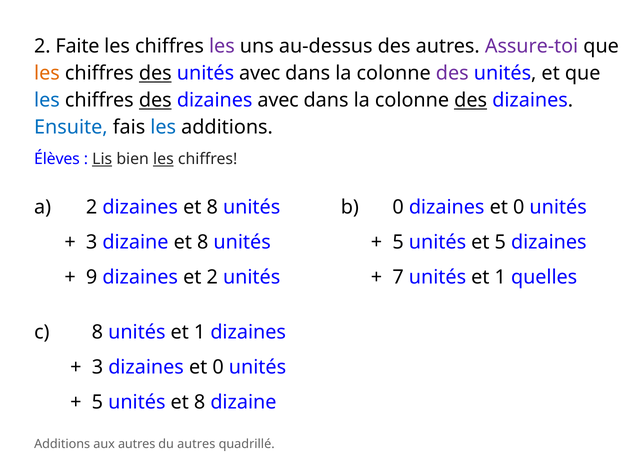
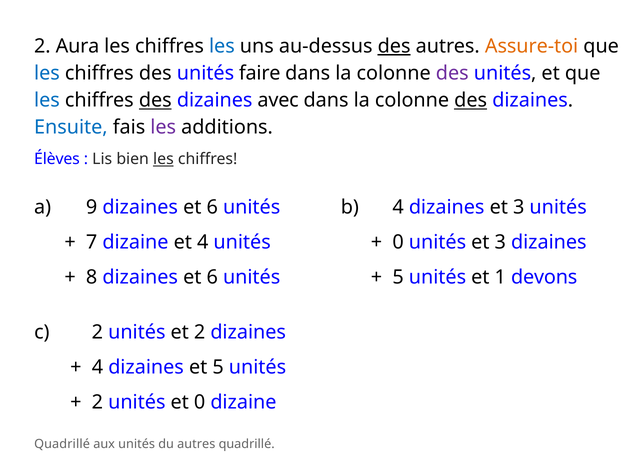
Faite: Faite -> Aura (78, 46)
les colour: purple -> blue (222, 46)
des underline: none -> present (394, 46)
Assure-toi colour: purple -> orange (532, 46)
les colour: orange -> blue (47, 73)
des underline: present -> none (155, 73)
unités avec: avec -> faire (260, 73)
les colour: blue -> purple (163, 128)
Lis underline: present -> none (102, 159)
2: 2 -> 9 (92, 208)
8: 8 -> 6 (212, 208)
0: 0 -> 4 (398, 208)
0: 0 -> 3 (519, 208)
3: 3 -> 7 (92, 243)
dizaine et 8: 8 -> 4 (203, 243)
5: 5 -> 0 (398, 243)
unités et 5: 5 -> 3 (500, 243)
9: 9 -> 8 (92, 278)
2: 2 -> 6 (212, 278)
7: 7 -> 5 (398, 278)
quelles: quelles -> devons (544, 278)
8: 8 -> 2 (97, 333)
1: 1 -> 2 (200, 333)
3: 3 -> 4 (97, 368)
0: 0 -> 5 (218, 368)
5: 5 -> 2 (97, 403)
unités et 8: 8 -> 0 (200, 403)
Additions: Additions -> Quadrillé (62, 445)
aux autres: autres -> unités (137, 445)
